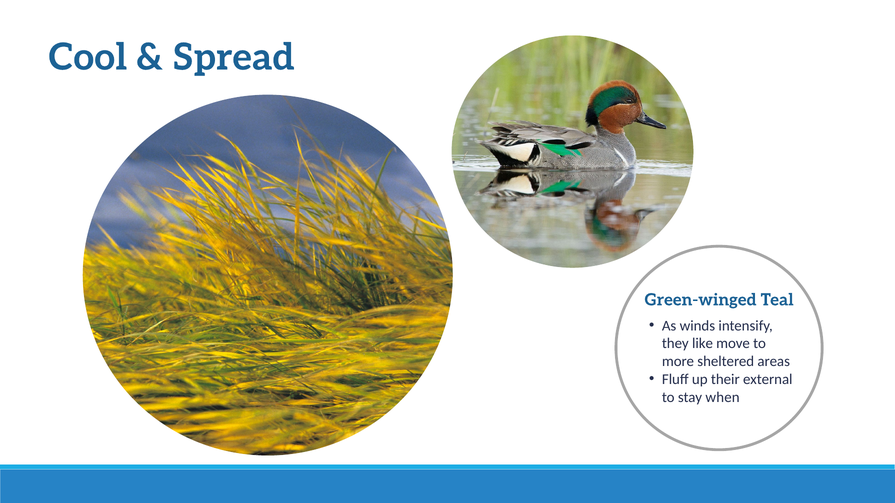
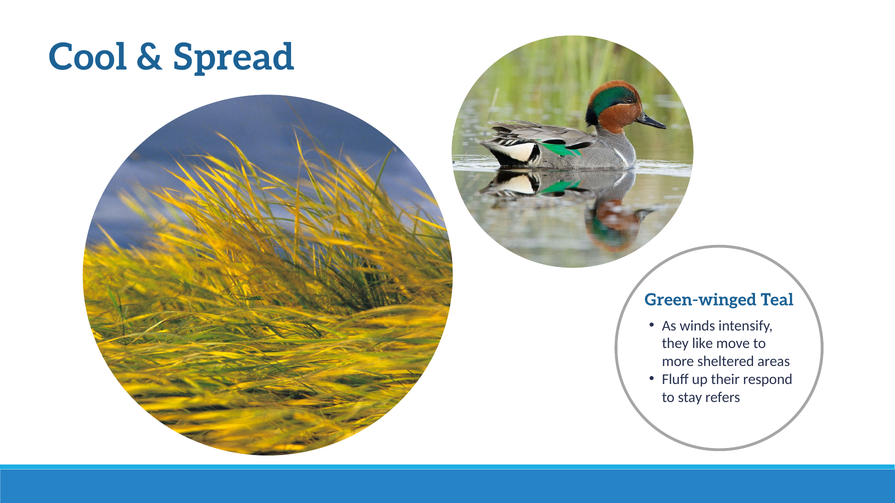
external: external -> respond (768, 380)
when: when -> refers (723, 398)
